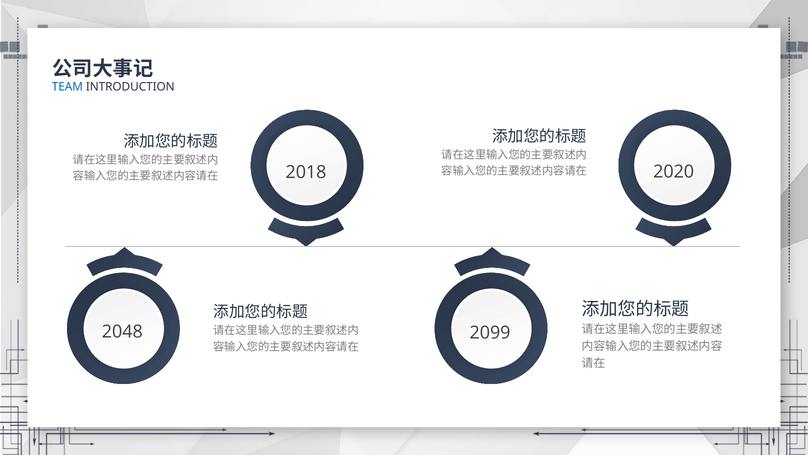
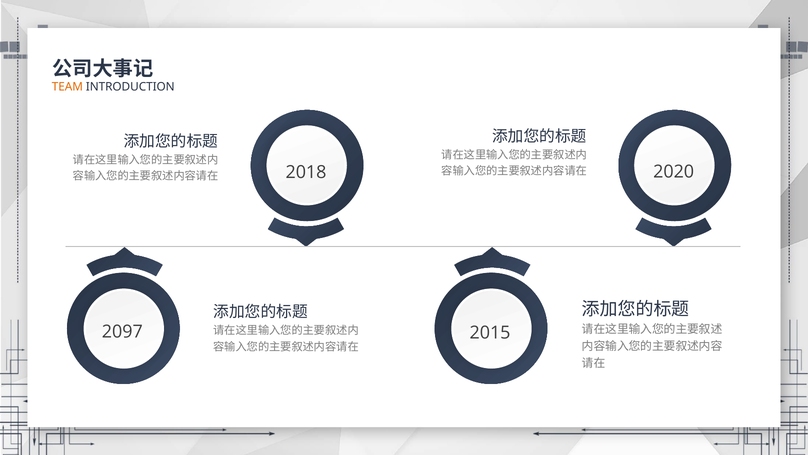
TEAM colour: blue -> orange (67, 87)
2048: 2048 -> 2097 (122, 332)
2099: 2099 -> 2015 (490, 333)
